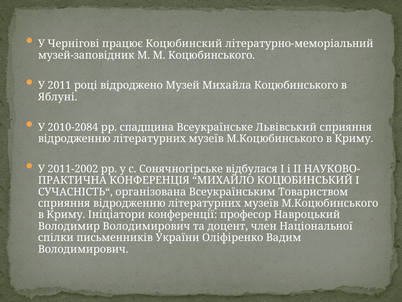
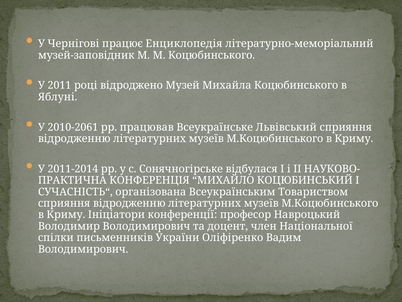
Коцюбинский: Коцюбинский -> Енциклопедія (184, 44)
2010-2084: 2010-2084 -> 2010-2061 (73, 127)
спадщина: спадщина -> працював (147, 127)
2011-2002: 2011-2002 -> 2011-2014 (73, 169)
